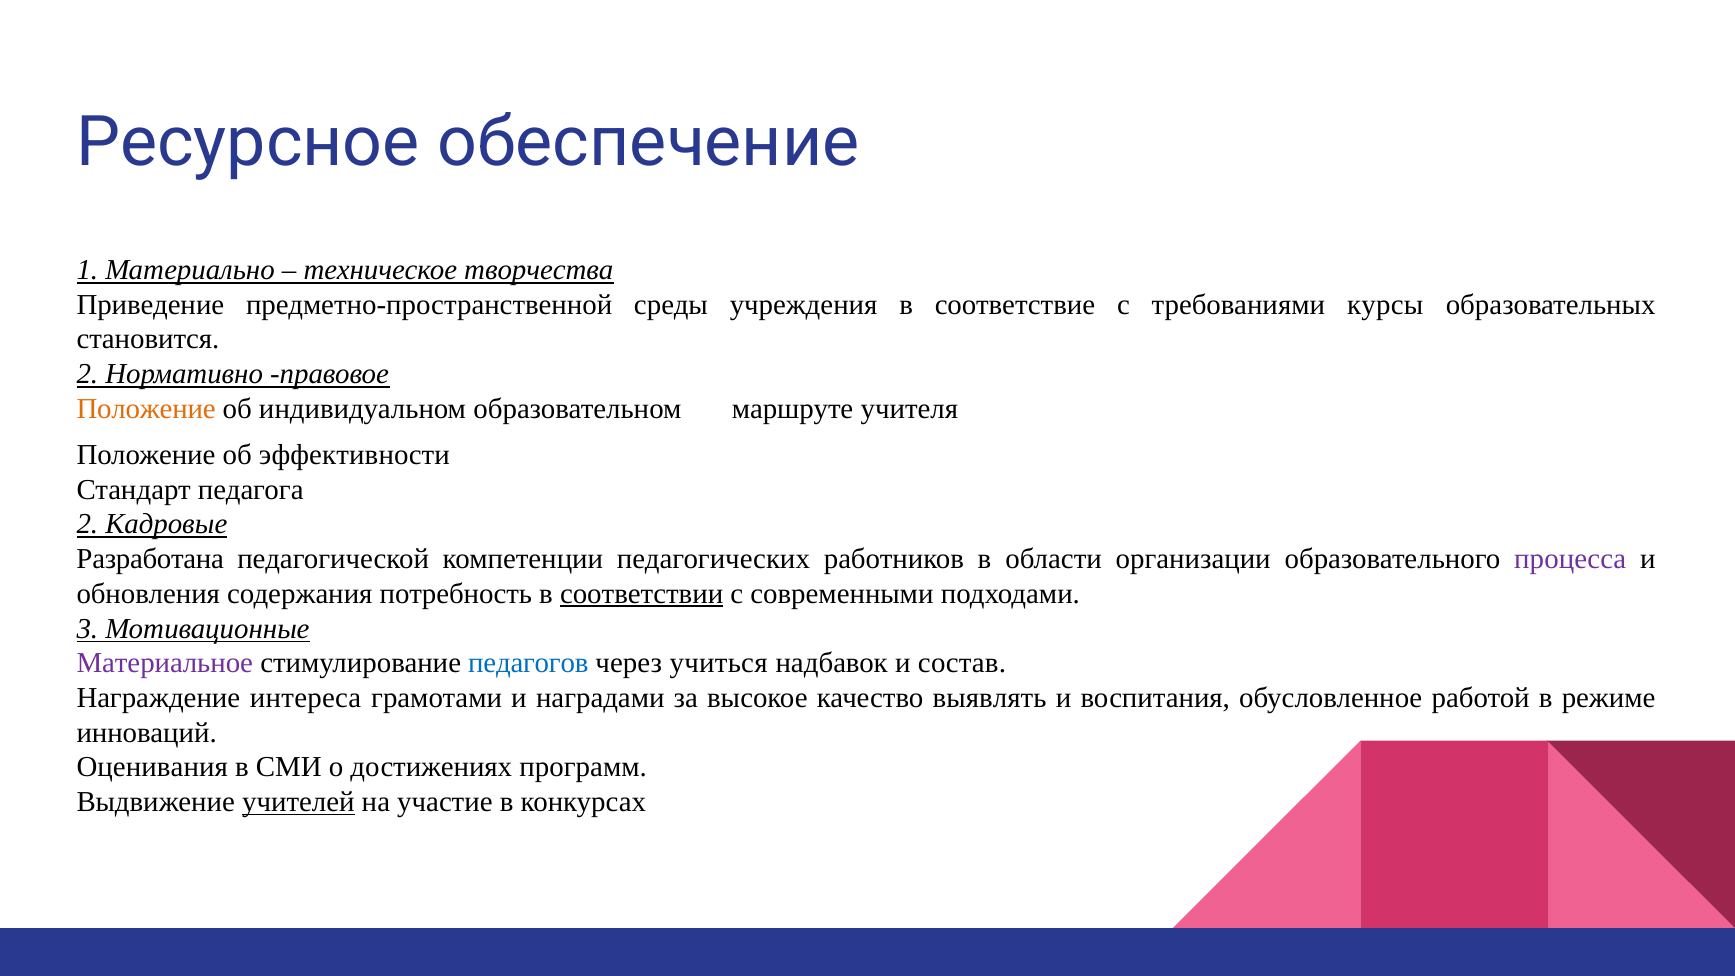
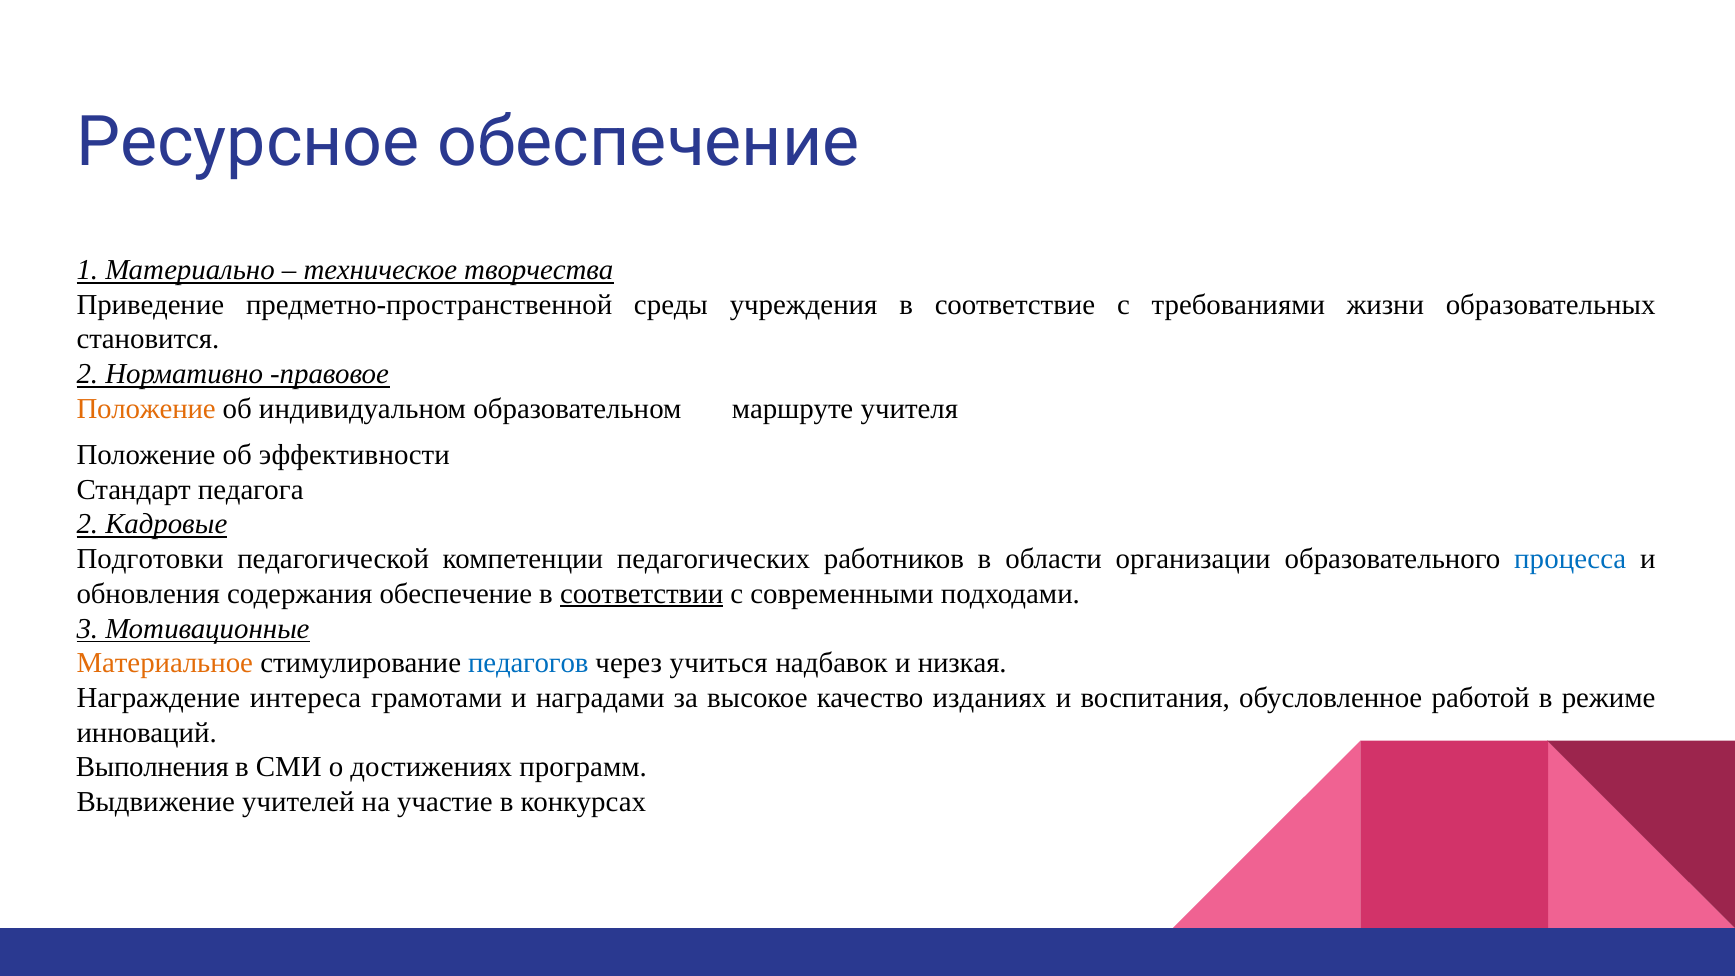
курсы: курсы -> жизни (1385, 305)
Разработана: Разработана -> Подготовки (150, 559)
процесса colour: purple -> blue (1570, 559)
содержания потребность: потребность -> обеспечение (456, 594)
Материальное colour: purple -> orange (165, 663)
состав: состав -> низкая (962, 663)
выявлять: выявлять -> изданиях (990, 698)
Оценивания: Оценивания -> Выполнения (152, 767)
учителей underline: present -> none (298, 802)
